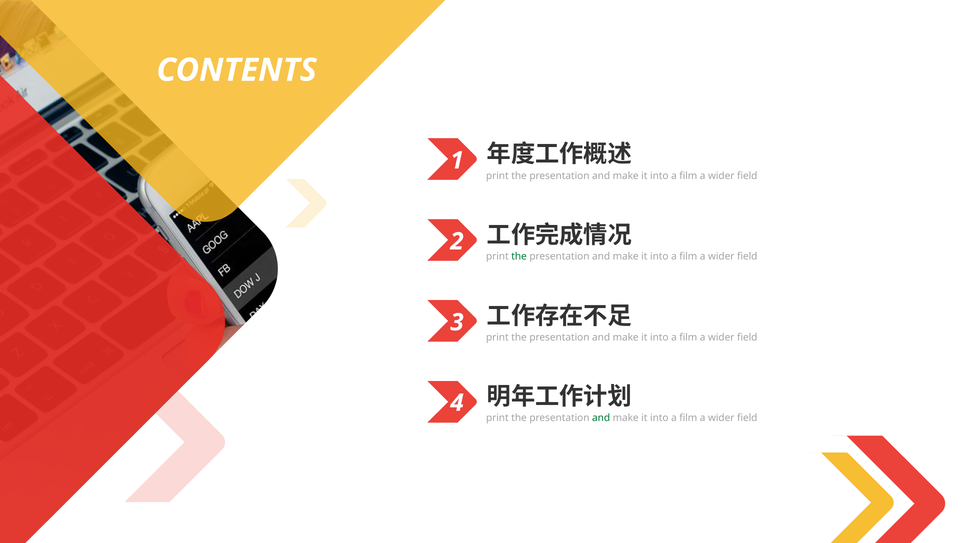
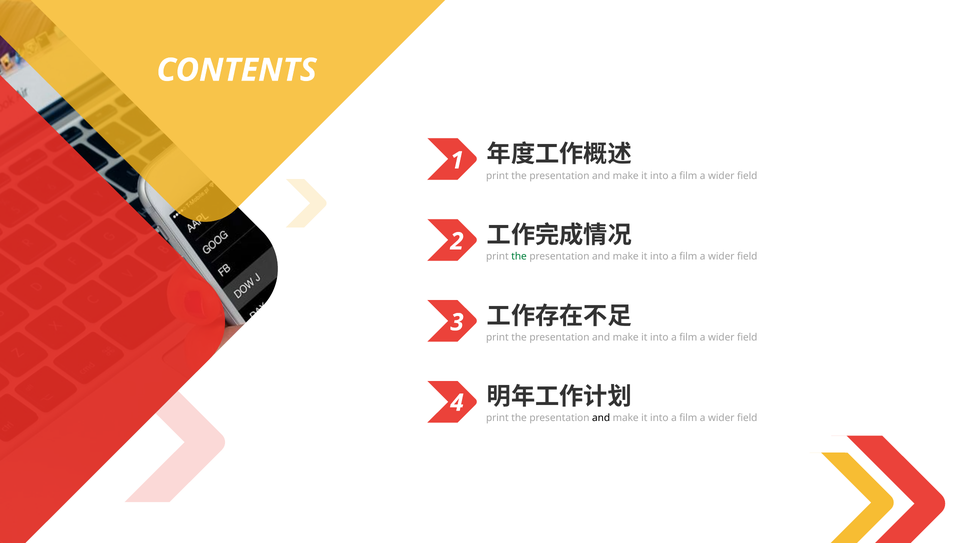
and colour: green -> black (601, 418)
